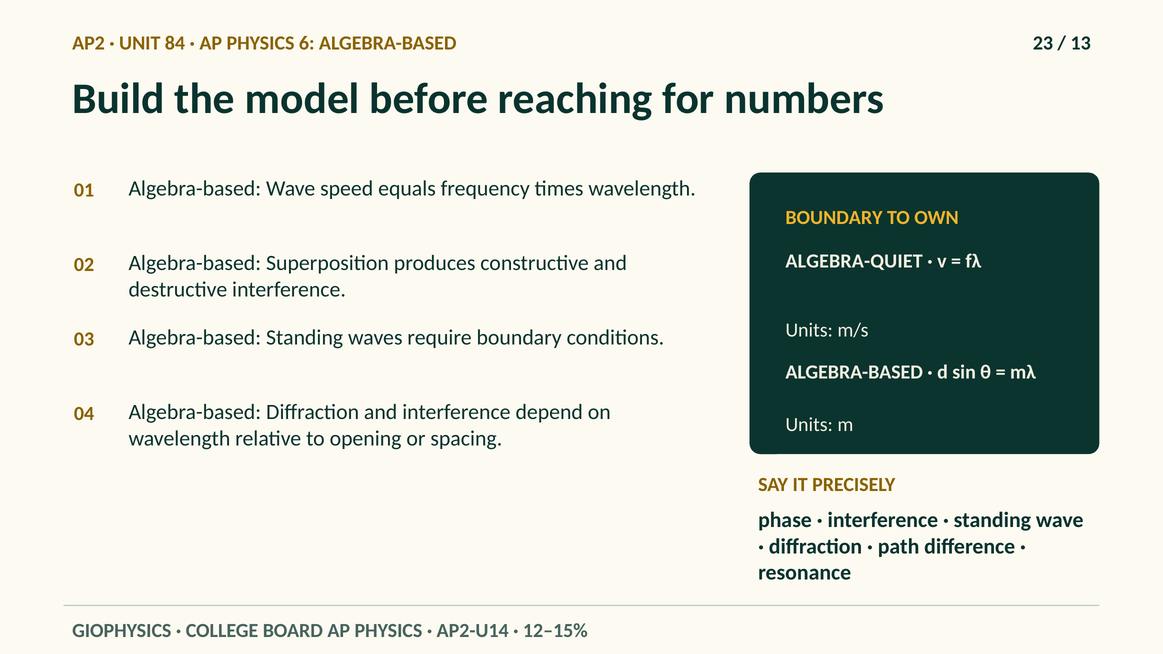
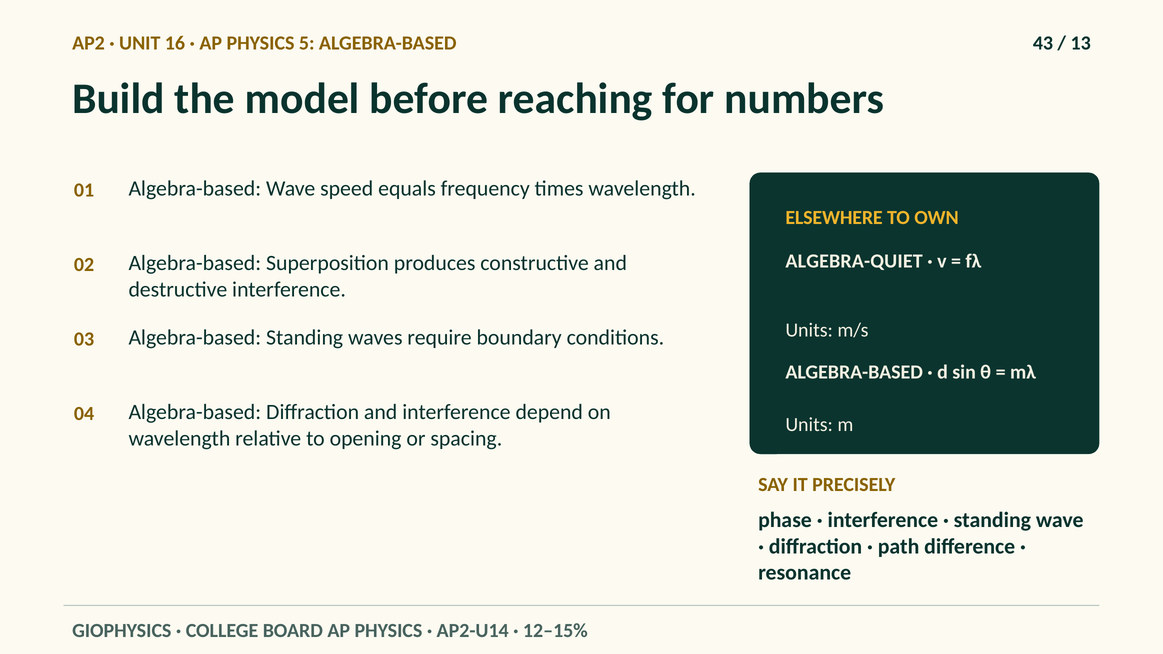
84: 84 -> 16 (175, 43)
6: 6 -> 5 (307, 43)
23: 23 -> 43 (1043, 43)
BOUNDARY: BOUNDARY -> ELSEWHERE (834, 218)
